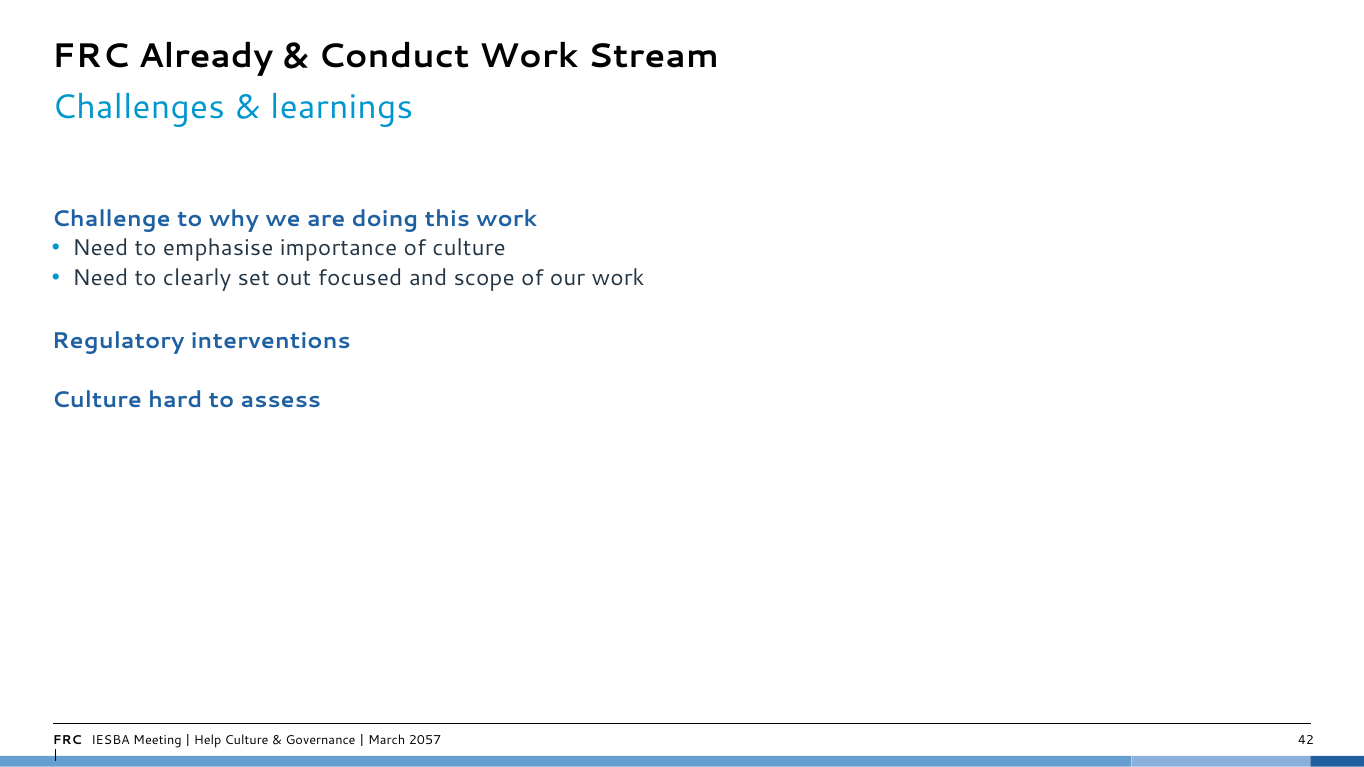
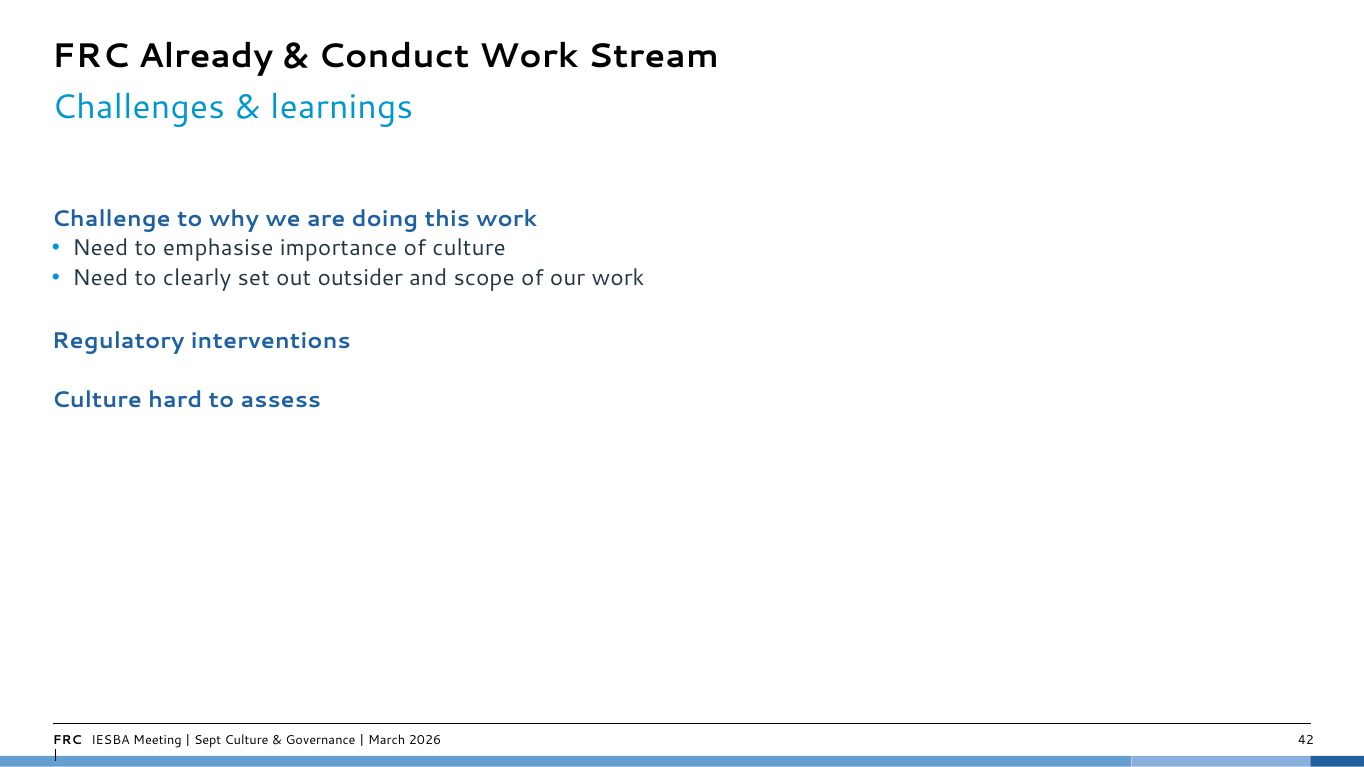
focused: focused -> outsider (360, 278)
Help: Help -> Sept (208, 740)
2057: 2057 -> 2026 (425, 740)
